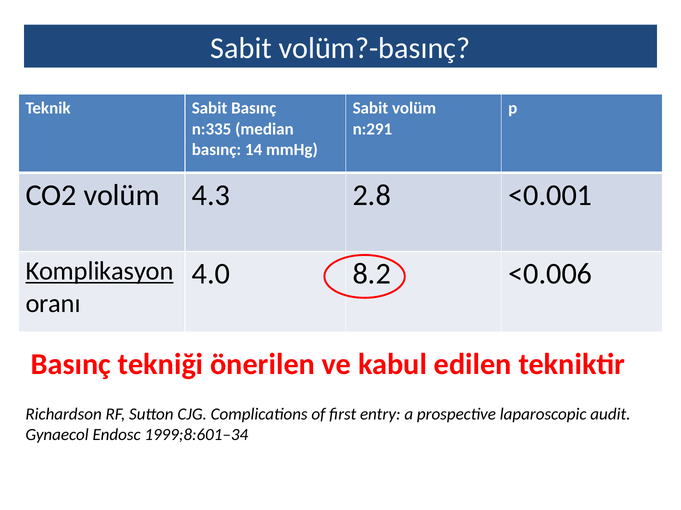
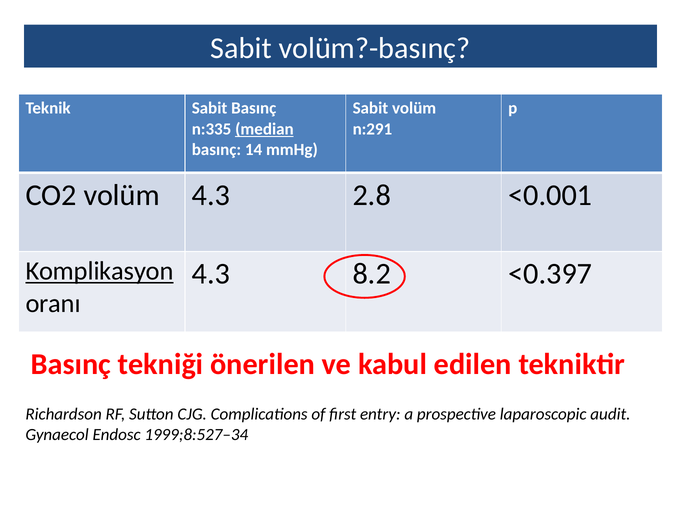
median underline: none -> present (264, 129)
4.0: 4.0 -> 4.3 (211, 274)
<0.006: <0.006 -> <0.397 (550, 274)
1999;8:601–34: 1999;8:601–34 -> 1999;8:527–34 (196, 435)
